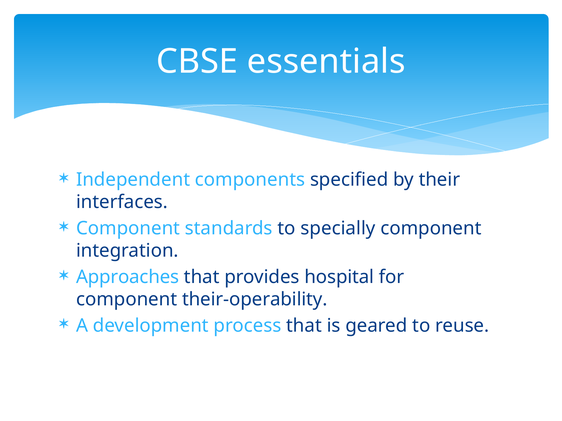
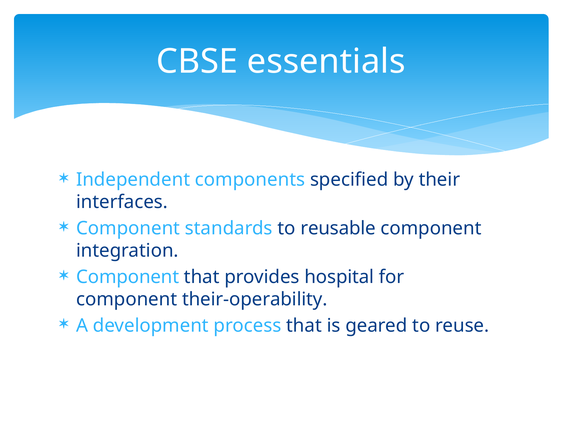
specially: specially -> reusable (338, 229)
Approaches: Approaches -> Component (128, 277)
